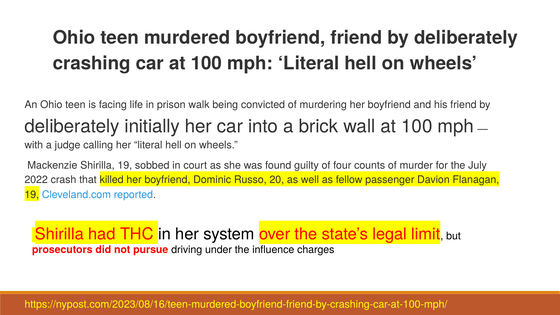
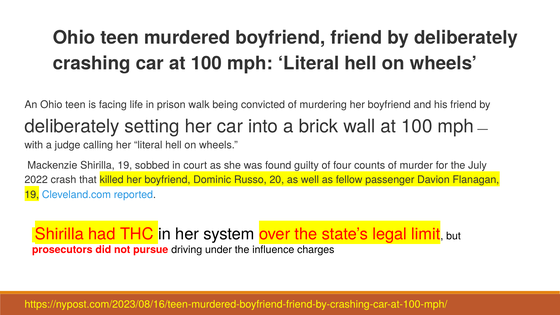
initially: initially -> setting (152, 126)
